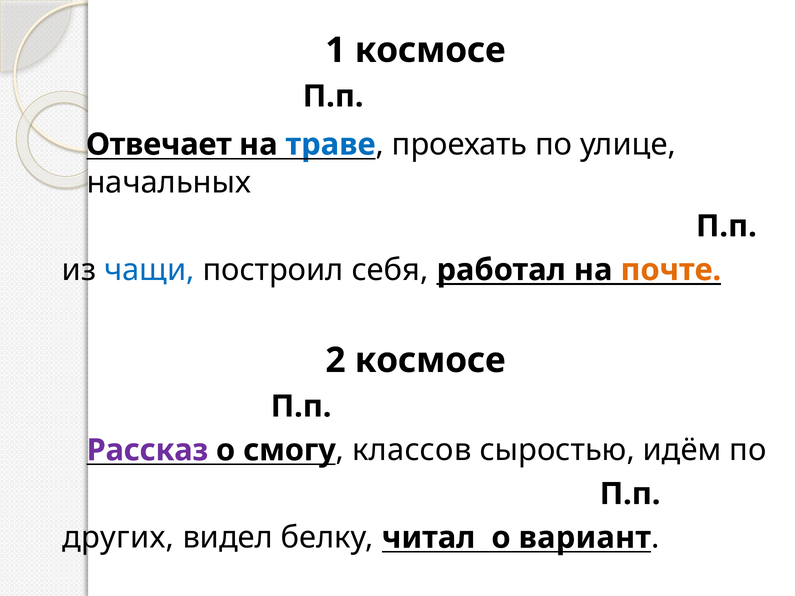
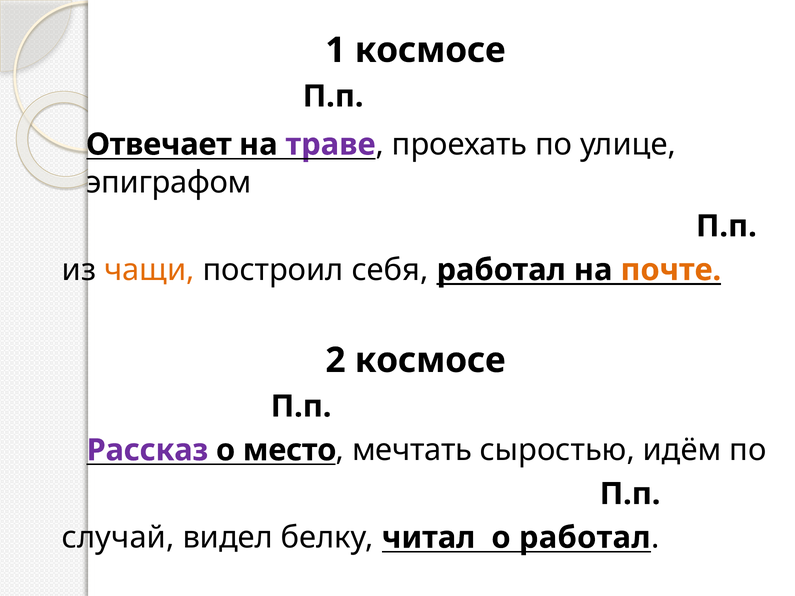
траве colour: blue -> purple (331, 145)
начальных: начальных -> эпиграфом (169, 183)
чащи colour: blue -> orange (149, 270)
смогу: смогу -> место (290, 450)
классов: классов -> мечтать (412, 450)
других: других -> случай (118, 538)
о вариант: вариант -> работал (585, 538)
